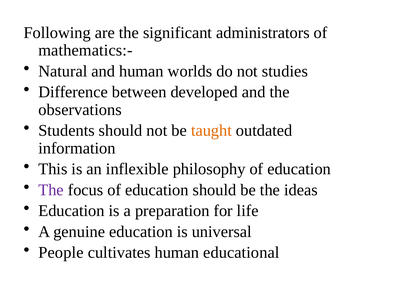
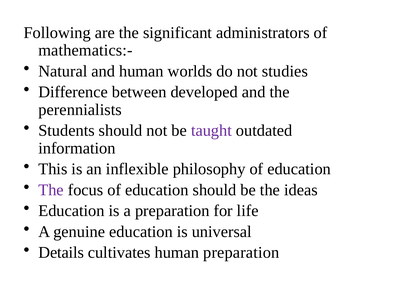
observations: observations -> perennialists (80, 110)
taught colour: orange -> purple (211, 130)
People: People -> Details (61, 252)
human educational: educational -> preparation (241, 252)
